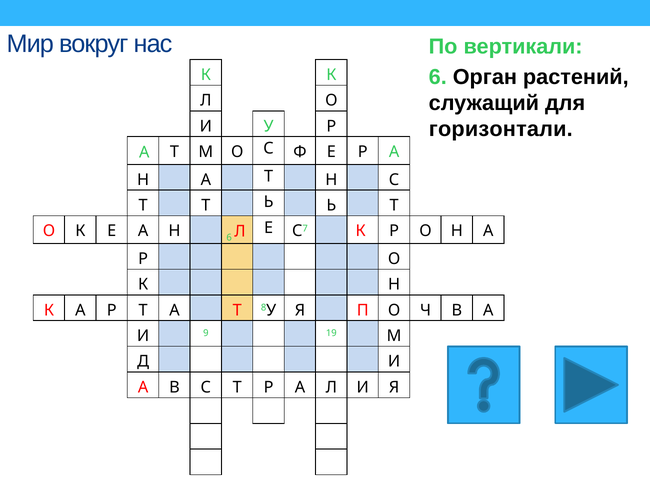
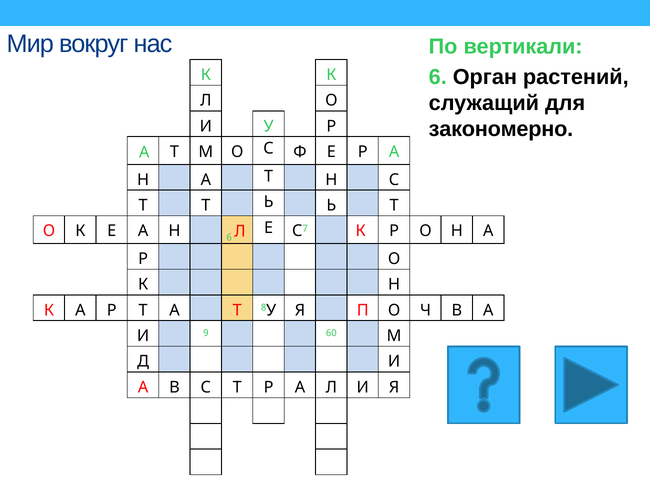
горизонтали: горизонтали -> закономерно (501, 129)
19: 19 -> 60 (331, 333)
